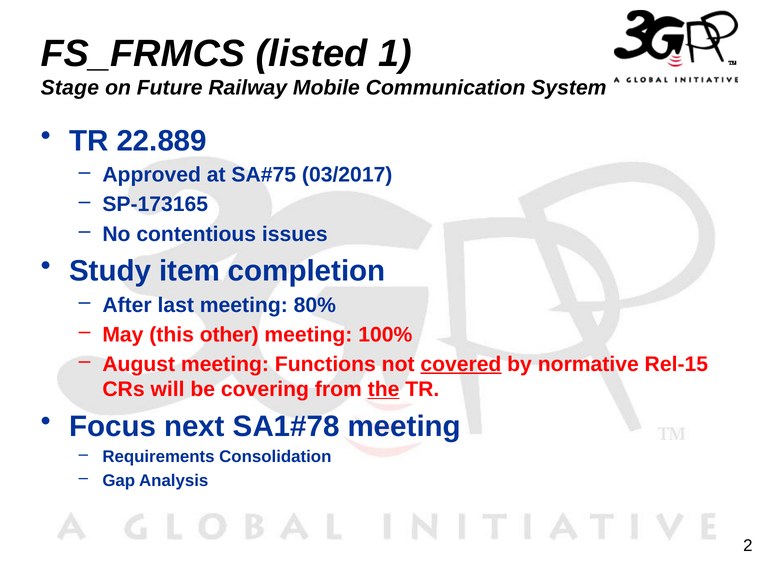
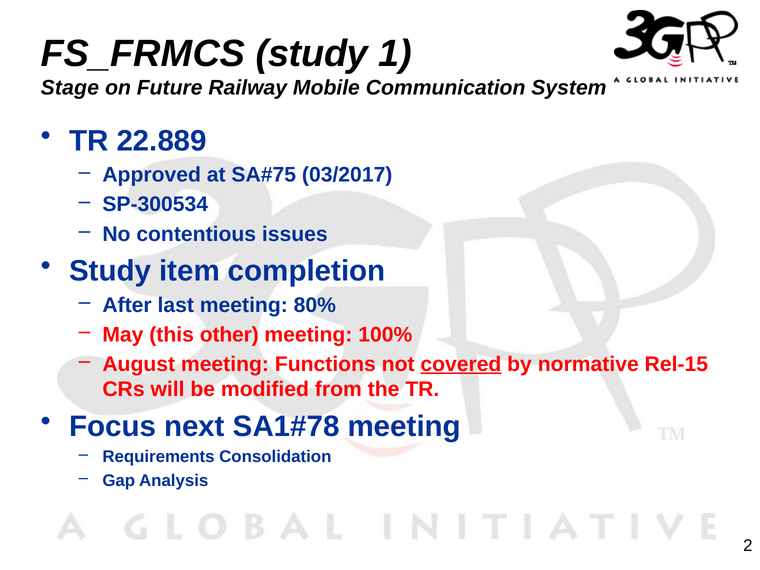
FS_FRMCS listed: listed -> study (312, 54)
SP-173165: SP-173165 -> SP-300534 (155, 205)
covering: covering -> modified (265, 390)
the underline: present -> none (384, 390)
